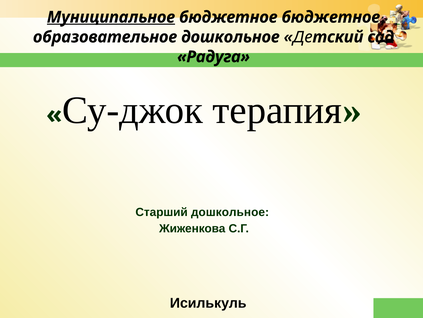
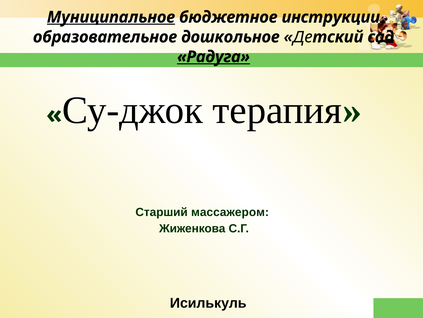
бюджетное бюджетное: бюджетное -> инструкции (331, 17)
Радуга underline: none -> present (214, 57)
Старший дошкольное: дошкольное -> массажером (230, 212)
